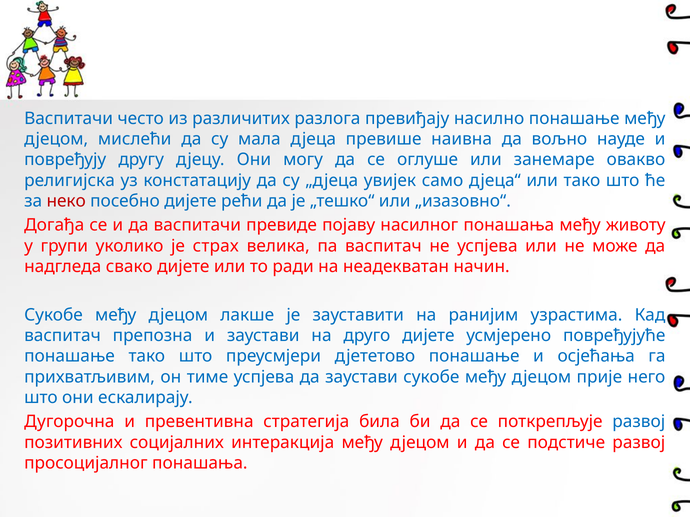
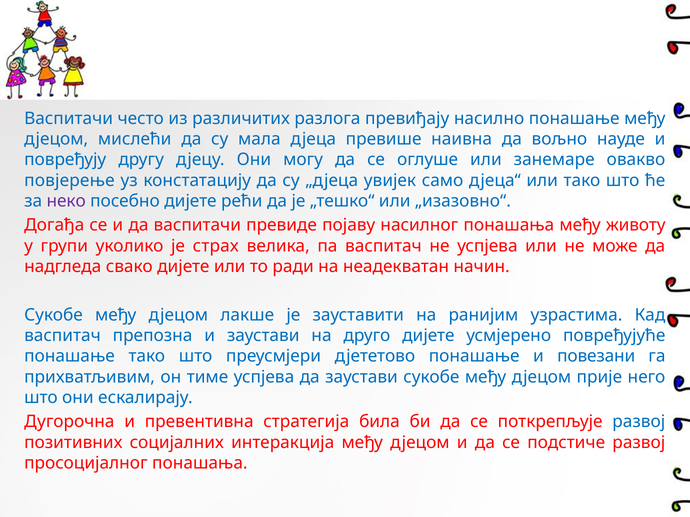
религијска: религијска -> повјерење (69, 181)
неко colour: red -> purple (66, 201)
осјећања: осјећања -> повезани (596, 357)
